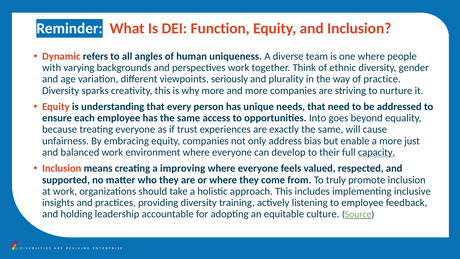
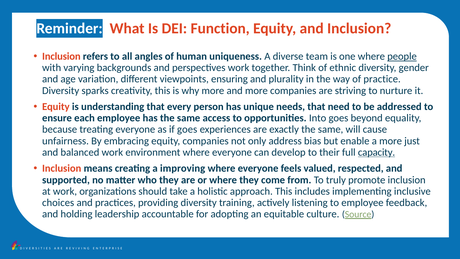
Dynamic: Dynamic -> Inclusion (61, 56)
people underline: none -> present (402, 56)
seriously: seriously -> ensuring (229, 79)
if trust: trust -> goes (187, 129)
insights: insights -> choices (58, 202)
